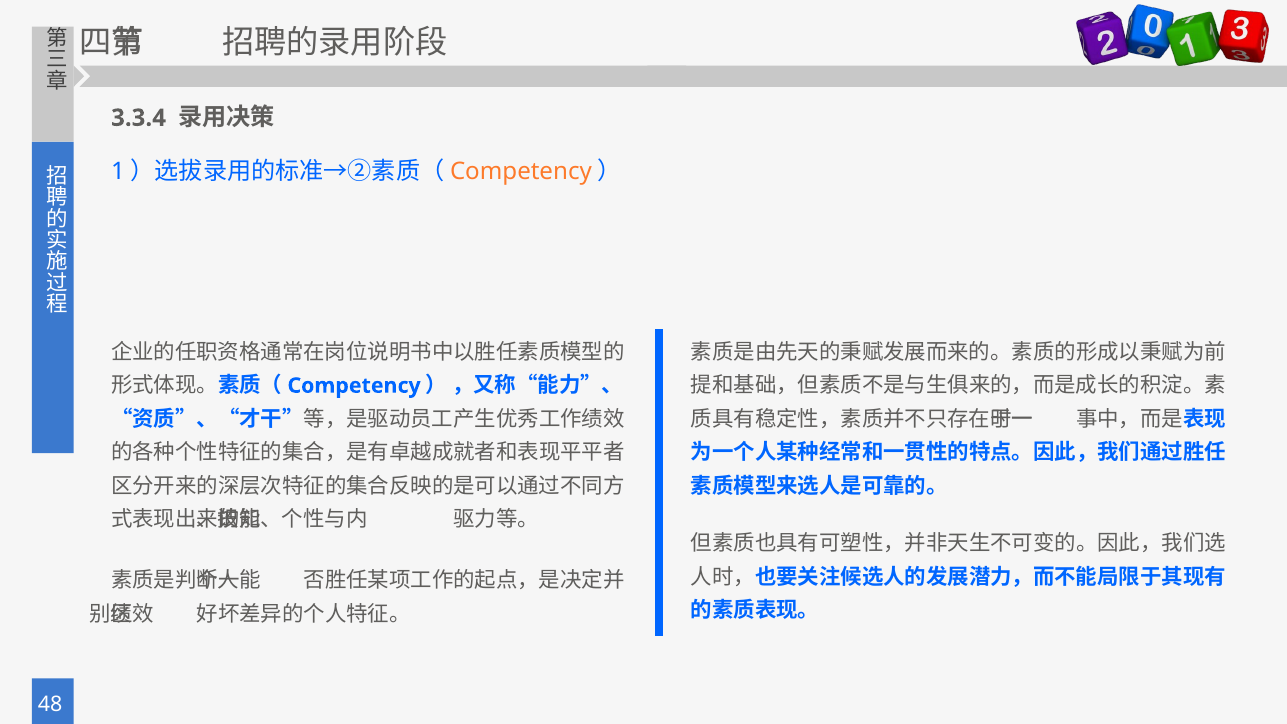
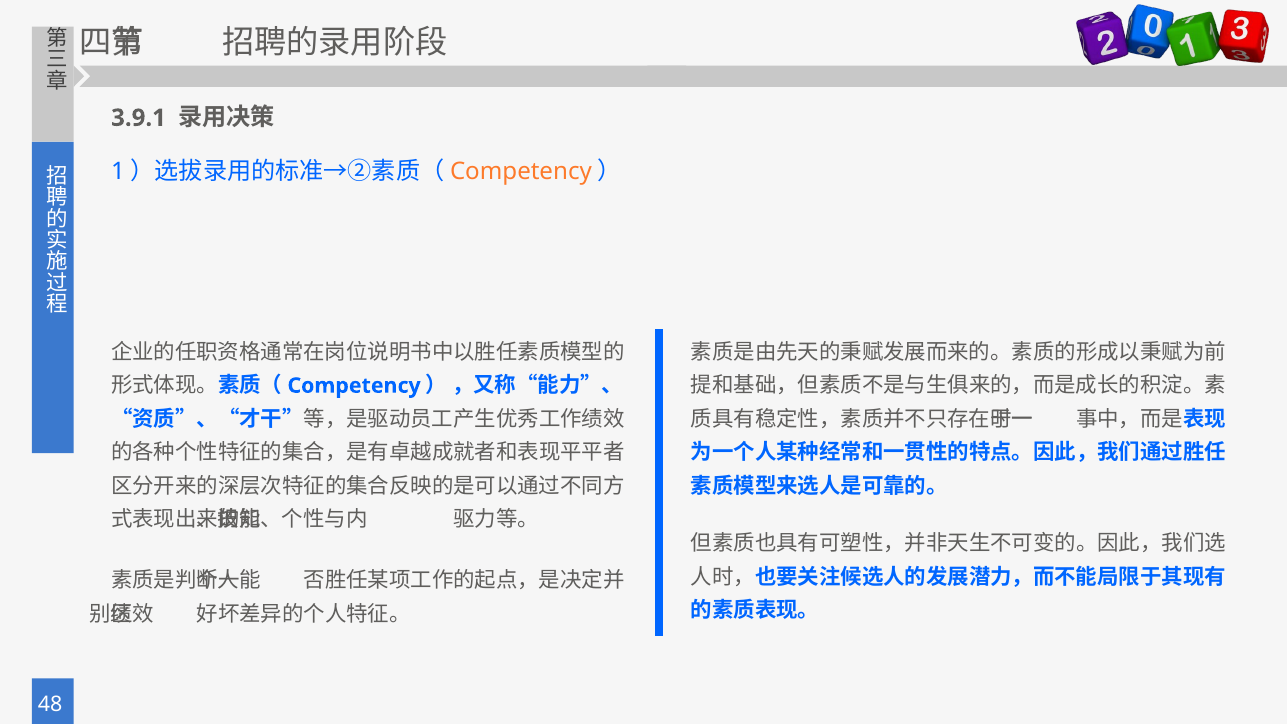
3.3.4: 3.3.4 -> 3.9.1 (139, 118)
